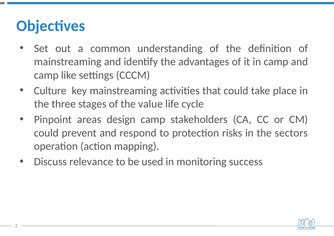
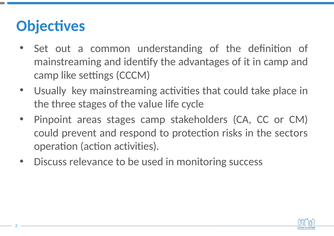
Culture: Culture -> Usually (50, 91)
areas design: design -> stages (121, 120)
action mapping: mapping -> activities (137, 146)
